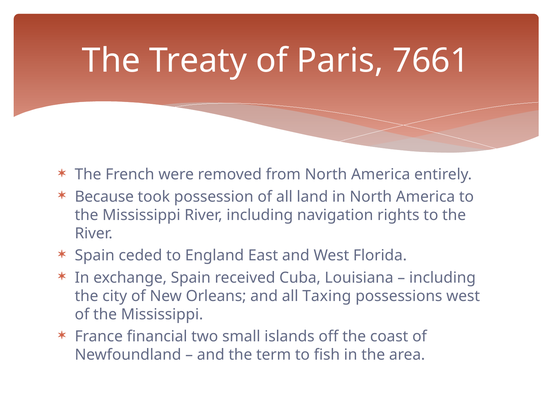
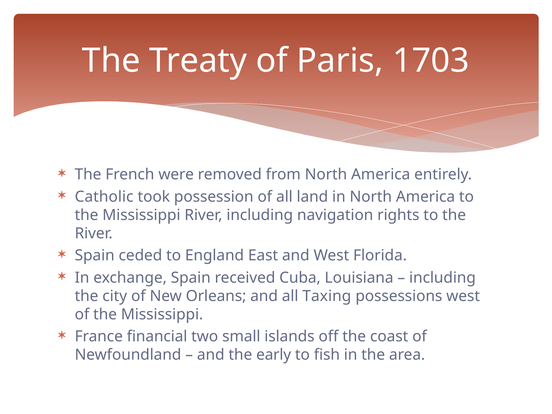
7661: 7661 -> 1703 (431, 61)
Because: Because -> Catholic (104, 197)
term: term -> early (274, 355)
